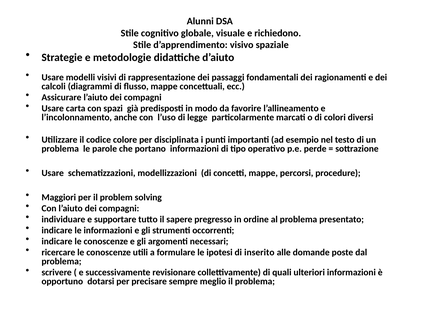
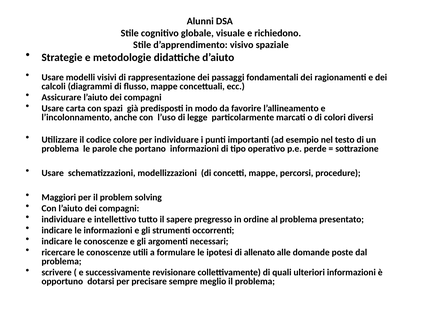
per disciplinata: disciplinata -> individuare (177, 140)
supportare: supportare -> intellettivo (115, 219)
inserito: inserito -> allenato (259, 252)
